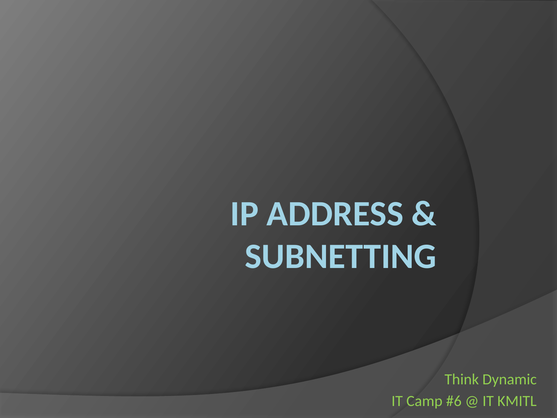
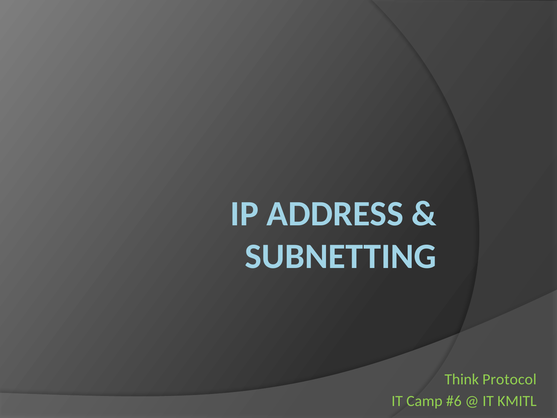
Dynamic: Dynamic -> Protocol (509, 379)
